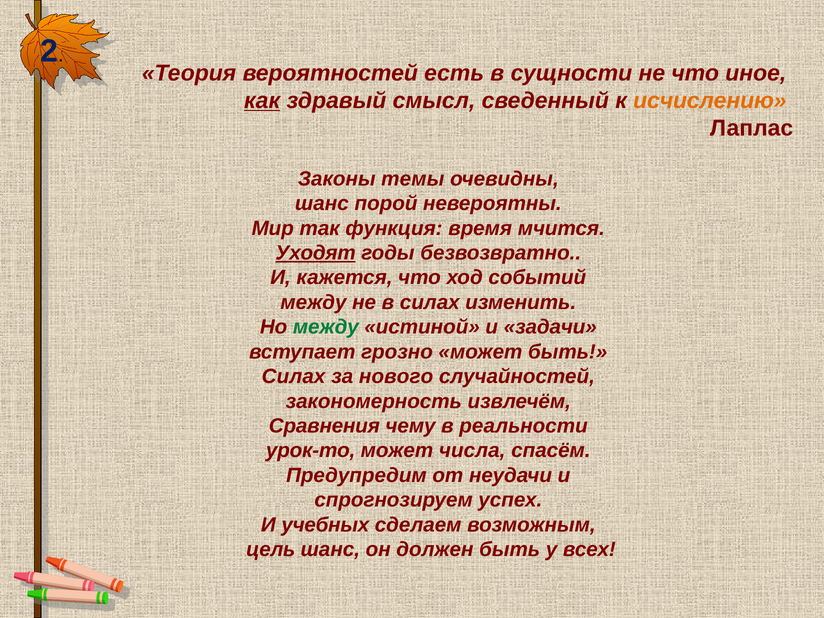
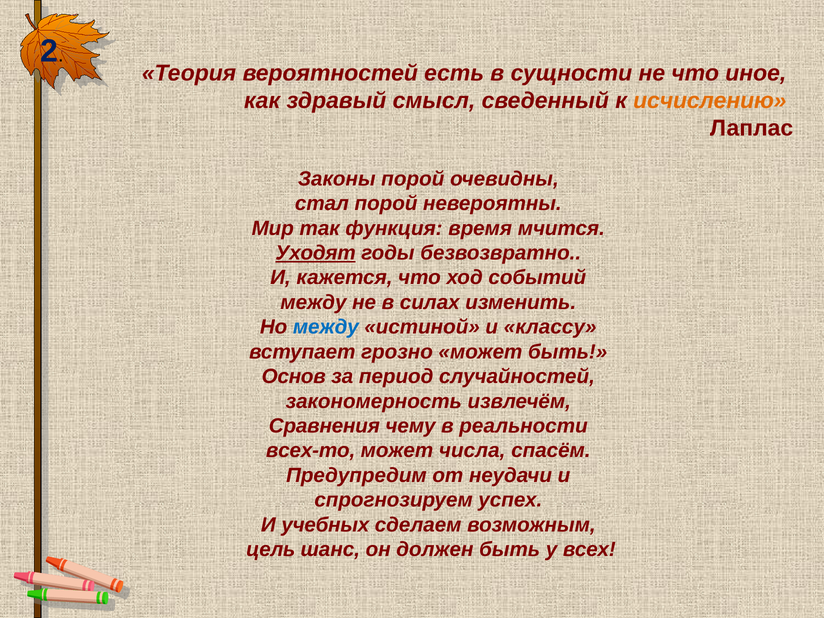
как underline: present -> none (262, 101)
Законы темы: темы -> порой (413, 179)
шанс: шанс -> стал (322, 203)
между colour: green -> blue (326, 327)
задачи: задачи -> классу (550, 327)
Силах: Силах -> Основ (294, 377)
нового: нового -> период (396, 377)
урок-то: урок-то -> всех-то (311, 451)
